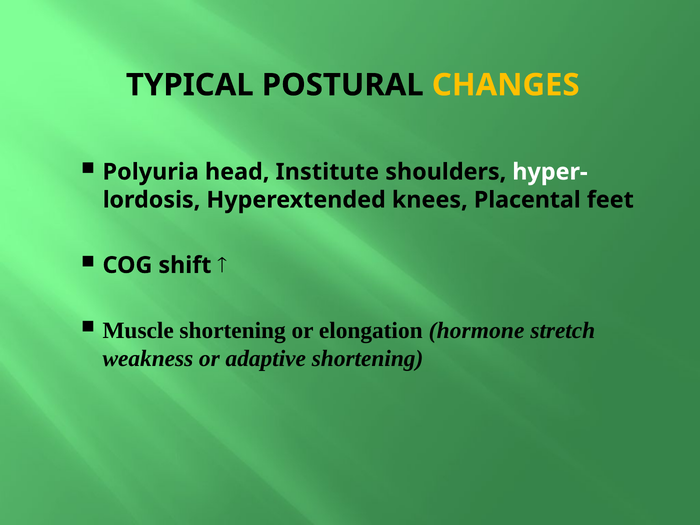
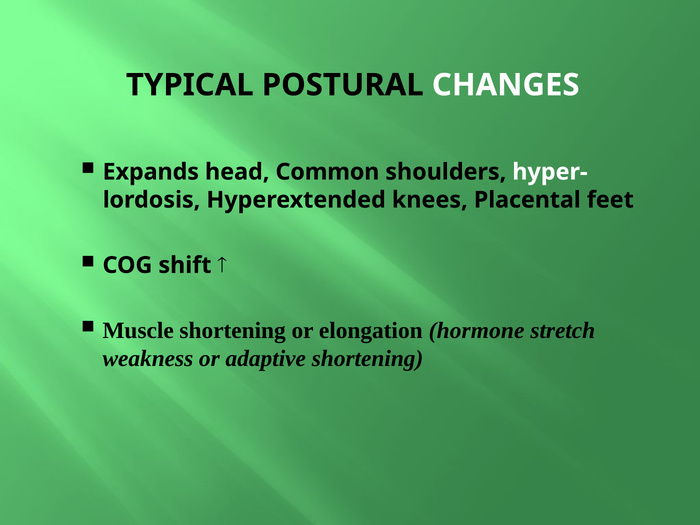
CHANGES colour: yellow -> white (506, 85)
Polyuria: Polyuria -> Expands (151, 172)
Institute: Institute -> Common (327, 172)
